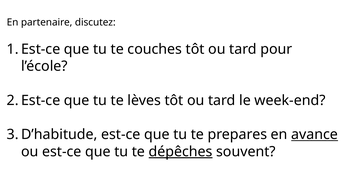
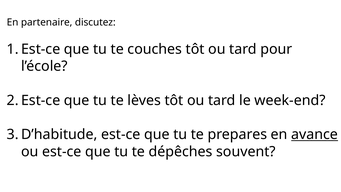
dépêches underline: present -> none (181, 151)
